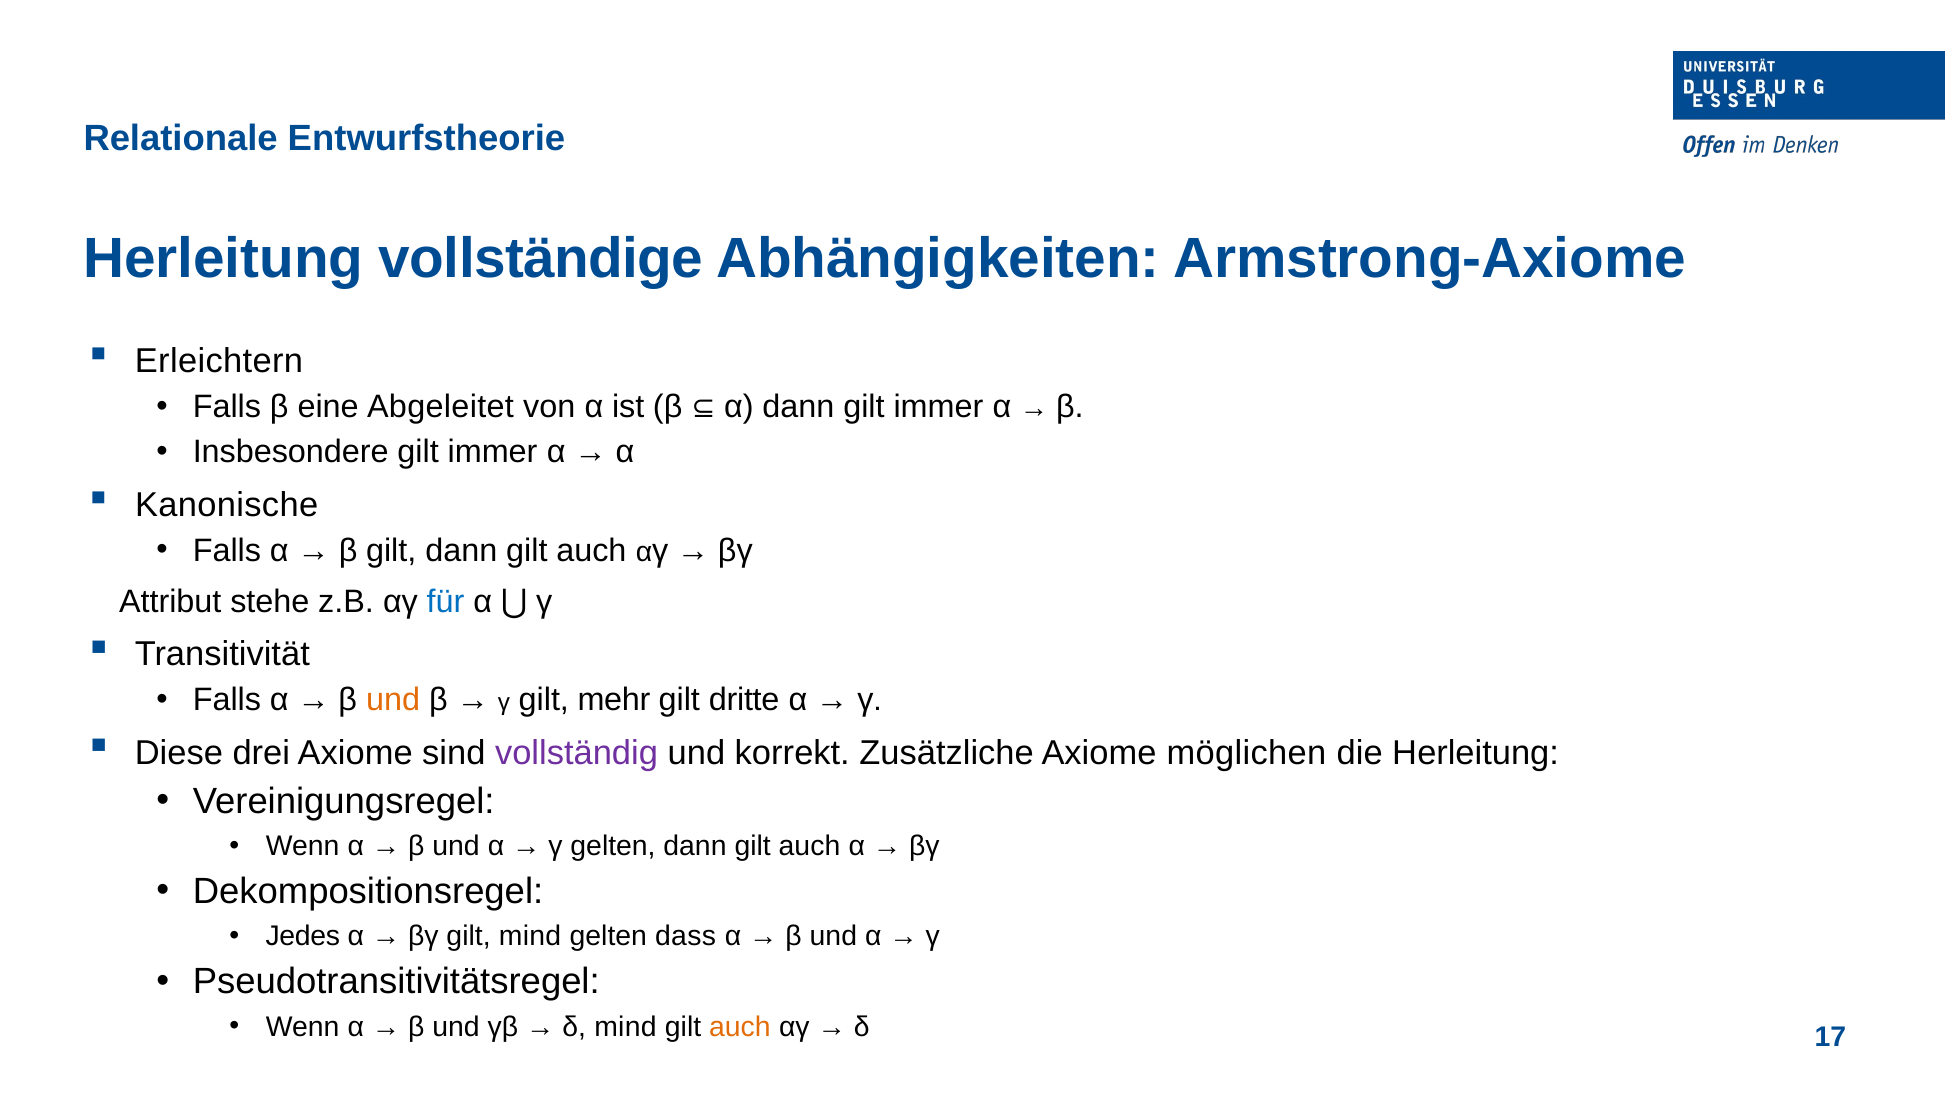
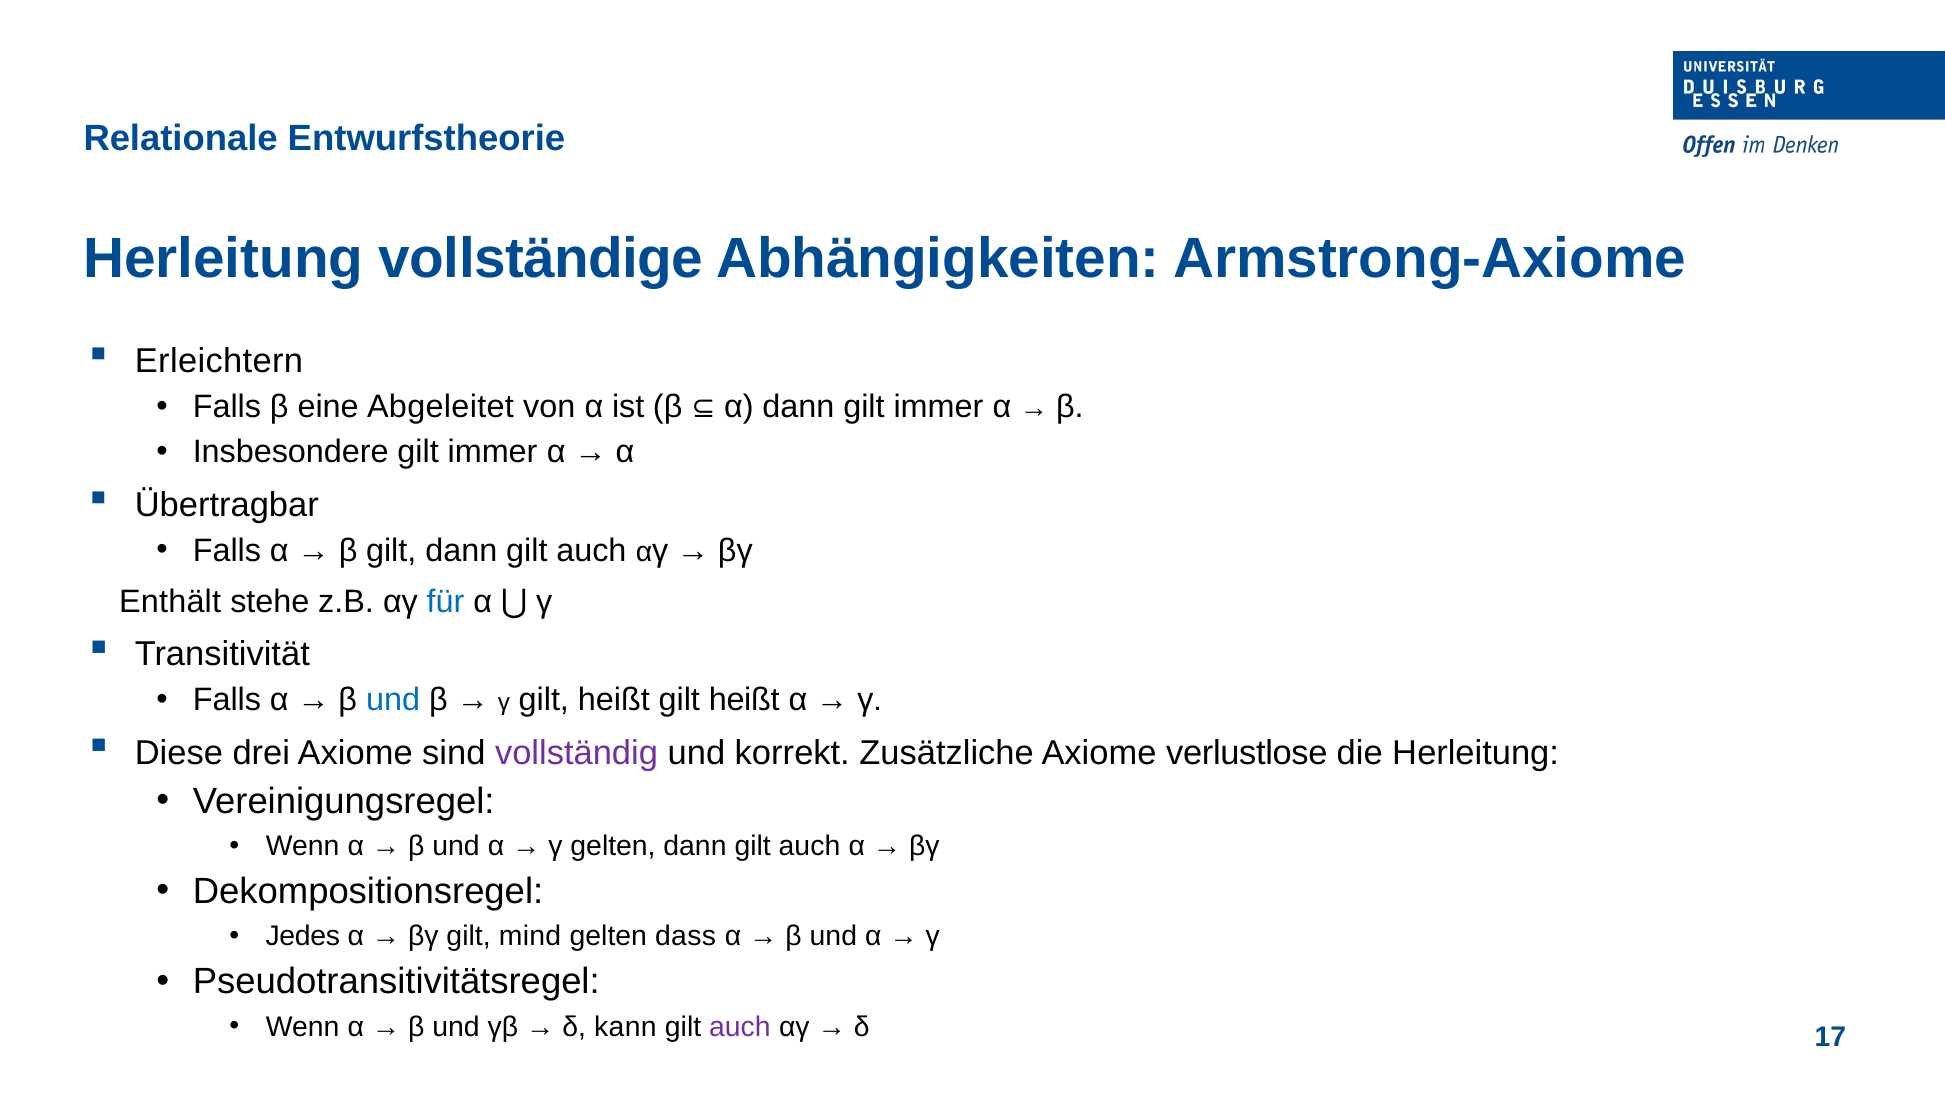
Kanonische: Kanonische -> Übertragbar (227, 505)
Attribut: Attribut -> Enthält (170, 602)
und colour: orange -> blue (393, 700)
γ gilt mehr: mehr -> heißt (614, 700)
dritte: dritte -> heißt (744, 700)
möglichen: möglichen -> verlustlose (1247, 753)
δ mind: mind -> kann (625, 1027)
auch colour: orange -> purple (740, 1027)
